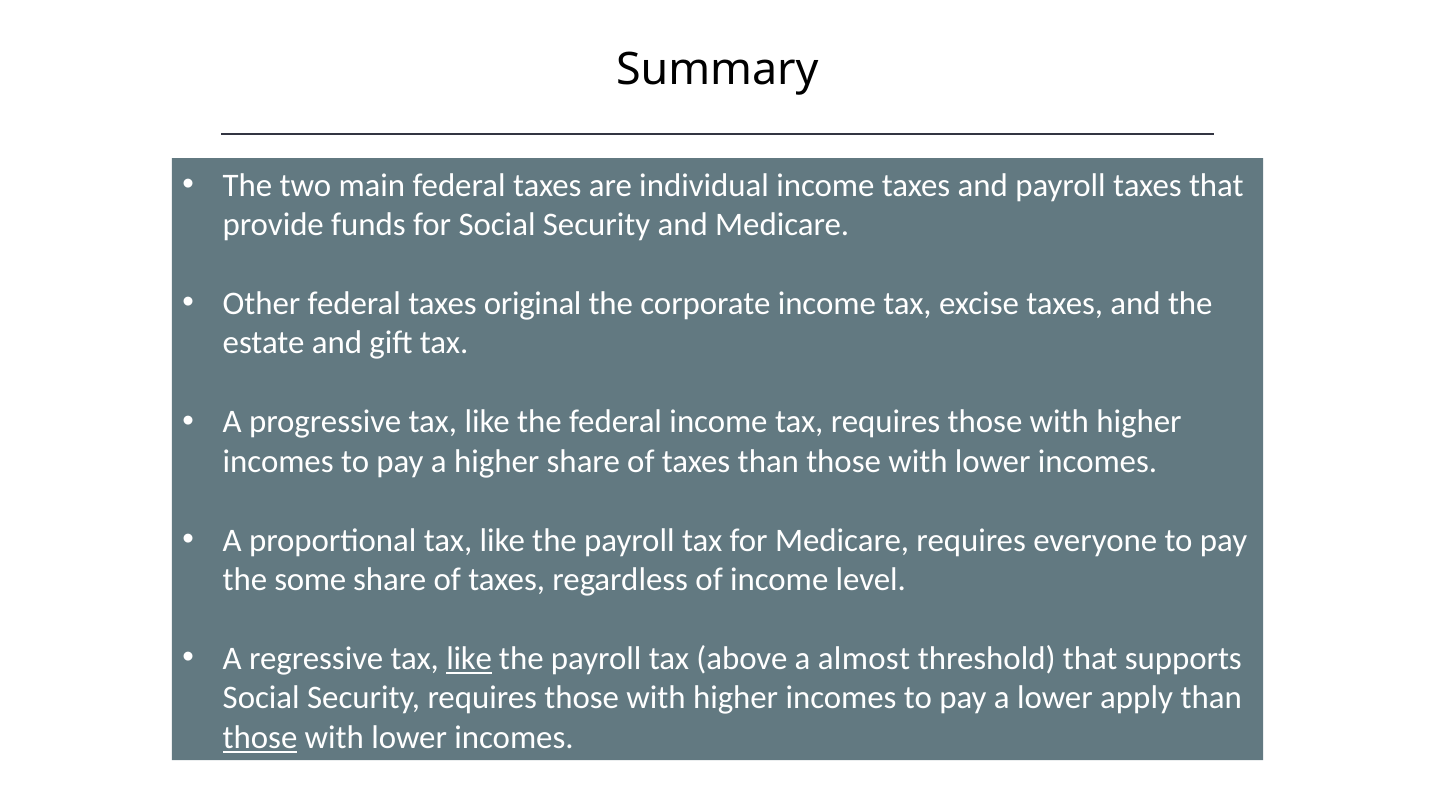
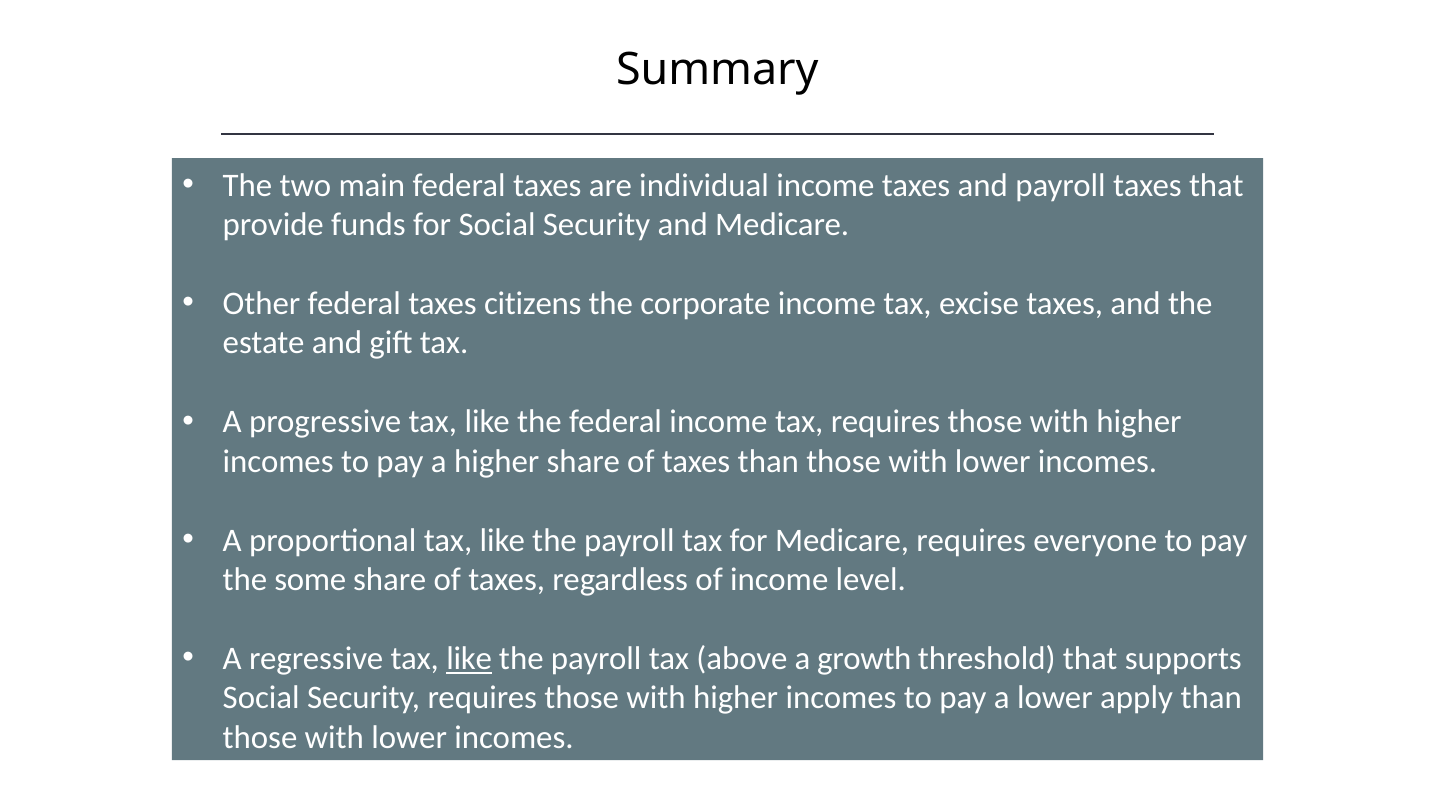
original: original -> citizens (533, 304)
almost: almost -> growth (864, 659)
those underline: present -> none (260, 738)
